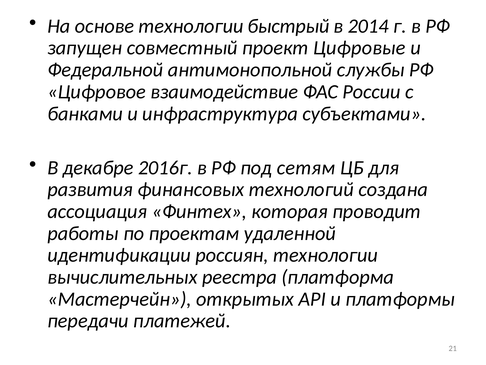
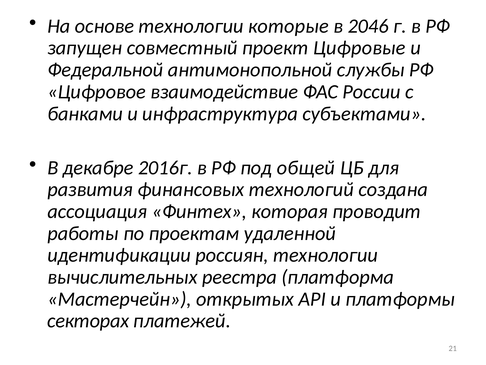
быстрый: быстрый -> которые (288, 26)
2014: 2014 -> 2046 (368, 26)
сетям: сетям -> общей (306, 167)
передачи: передачи -> секторах (88, 321)
